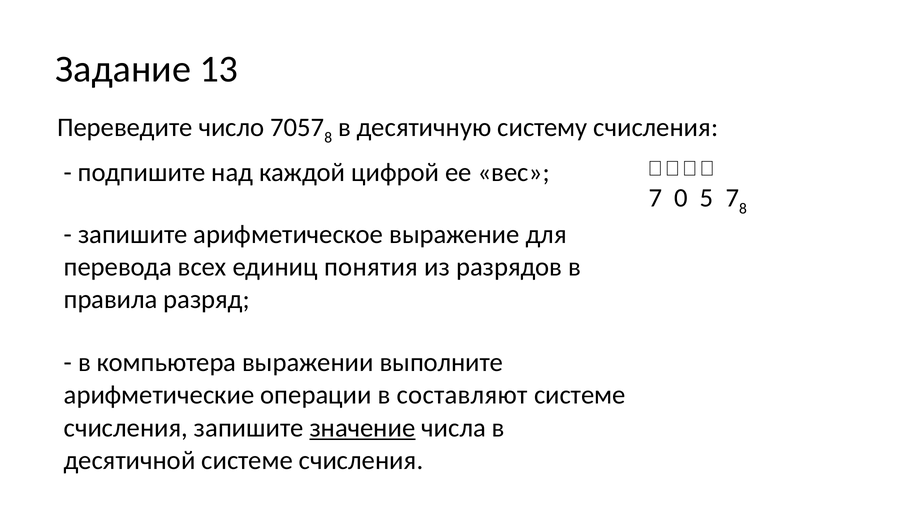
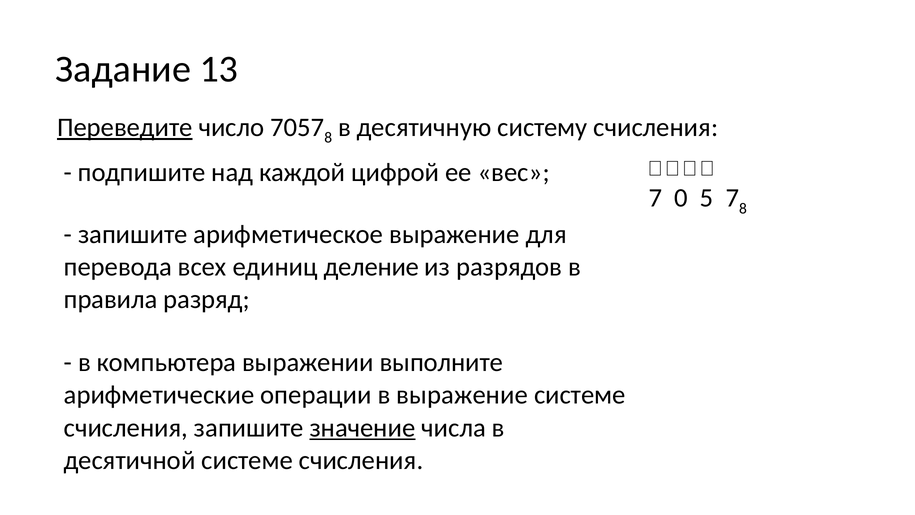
Переведите underline: none -> present (125, 127)
понятия: понятия -> деление (371, 267)
в составляют: составляют -> выражение (462, 395)
